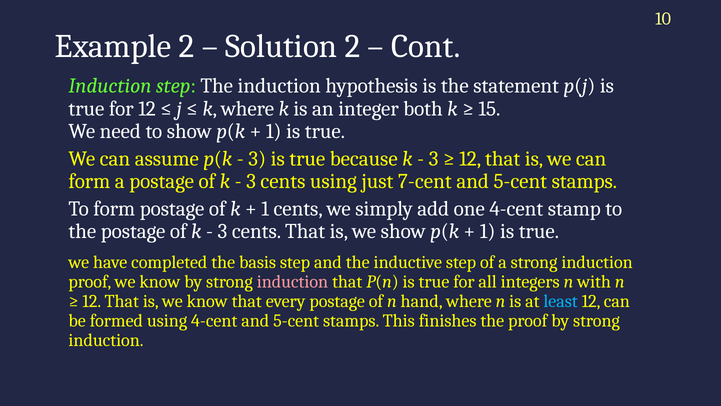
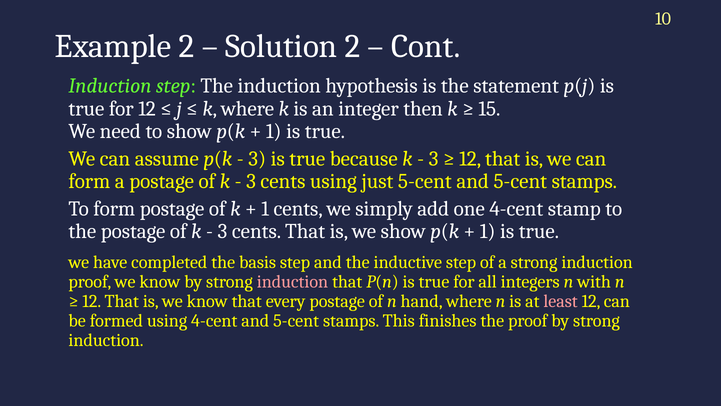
both: both -> then (423, 109)
just 7-cent: 7-cent -> 5-cent (425, 181)
least colour: light blue -> pink (561, 301)
